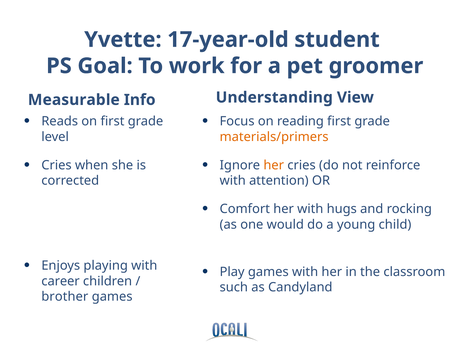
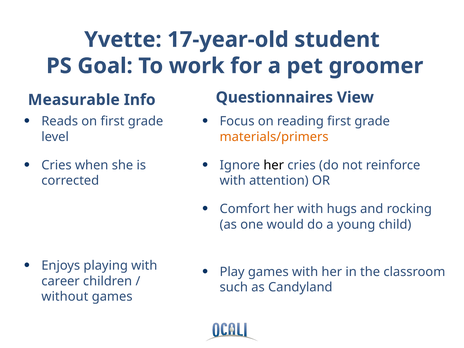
Understanding: Understanding -> Questionnaires (274, 97)
her colour: orange -> black (274, 165)
brother: brother -> without (65, 297)
